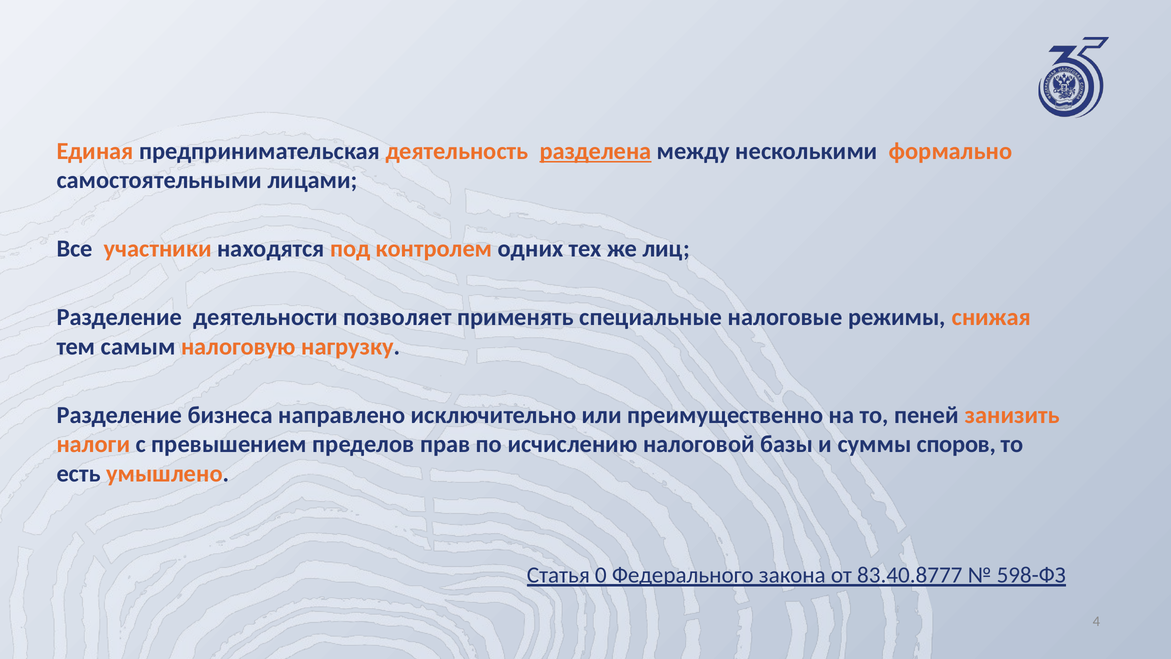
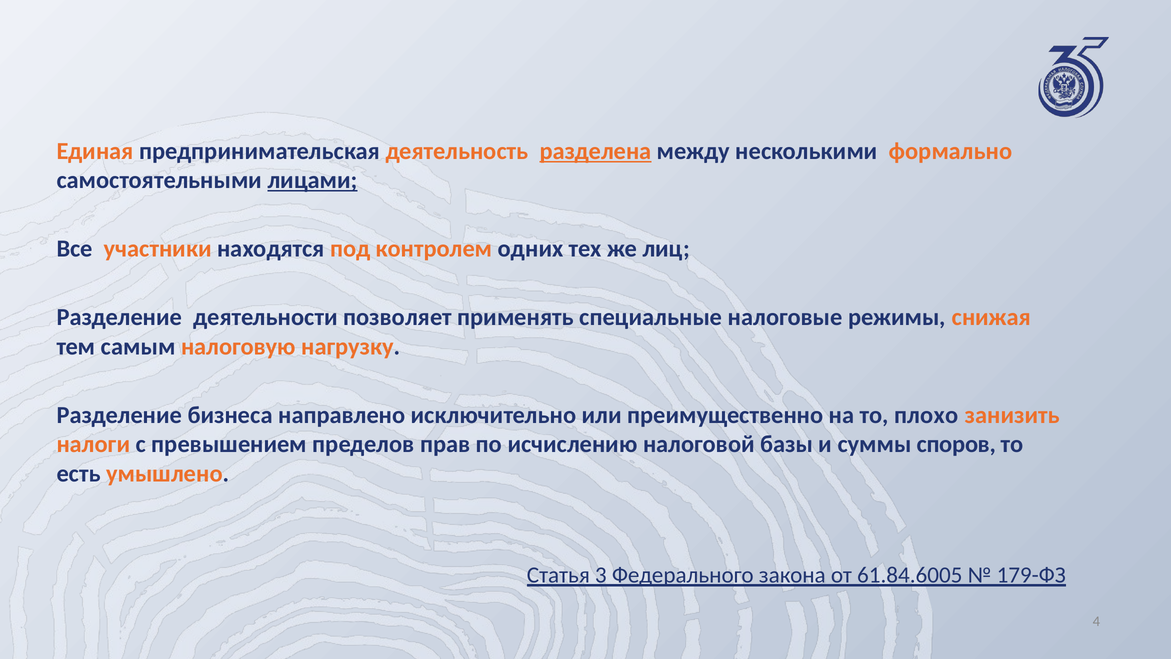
лицами underline: none -> present (313, 180)
пеней: пеней -> плохо (926, 415)
0: 0 -> 3 (601, 575)
83.40.8777: 83.40.8777 -> 61.84.6005 (910, 575)
598-ФЗ: 598-ФЗ -> 179-ФЗ (1031, 575)
